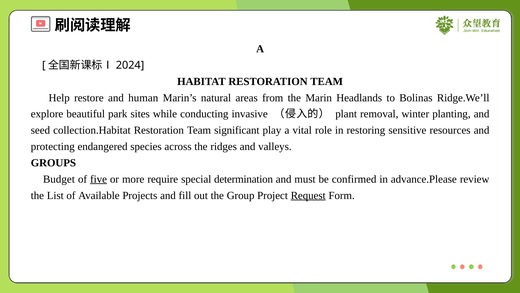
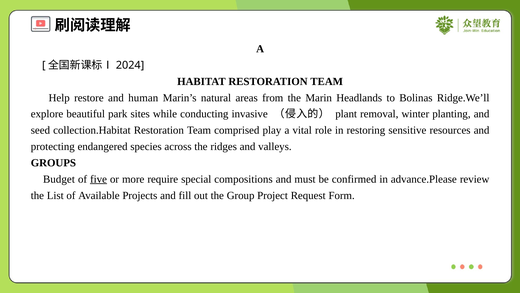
significant: significant -> comprised (237, 130)
determination: determination -> compositions (243, 179)
Request underline: present -> none (308, 195)
